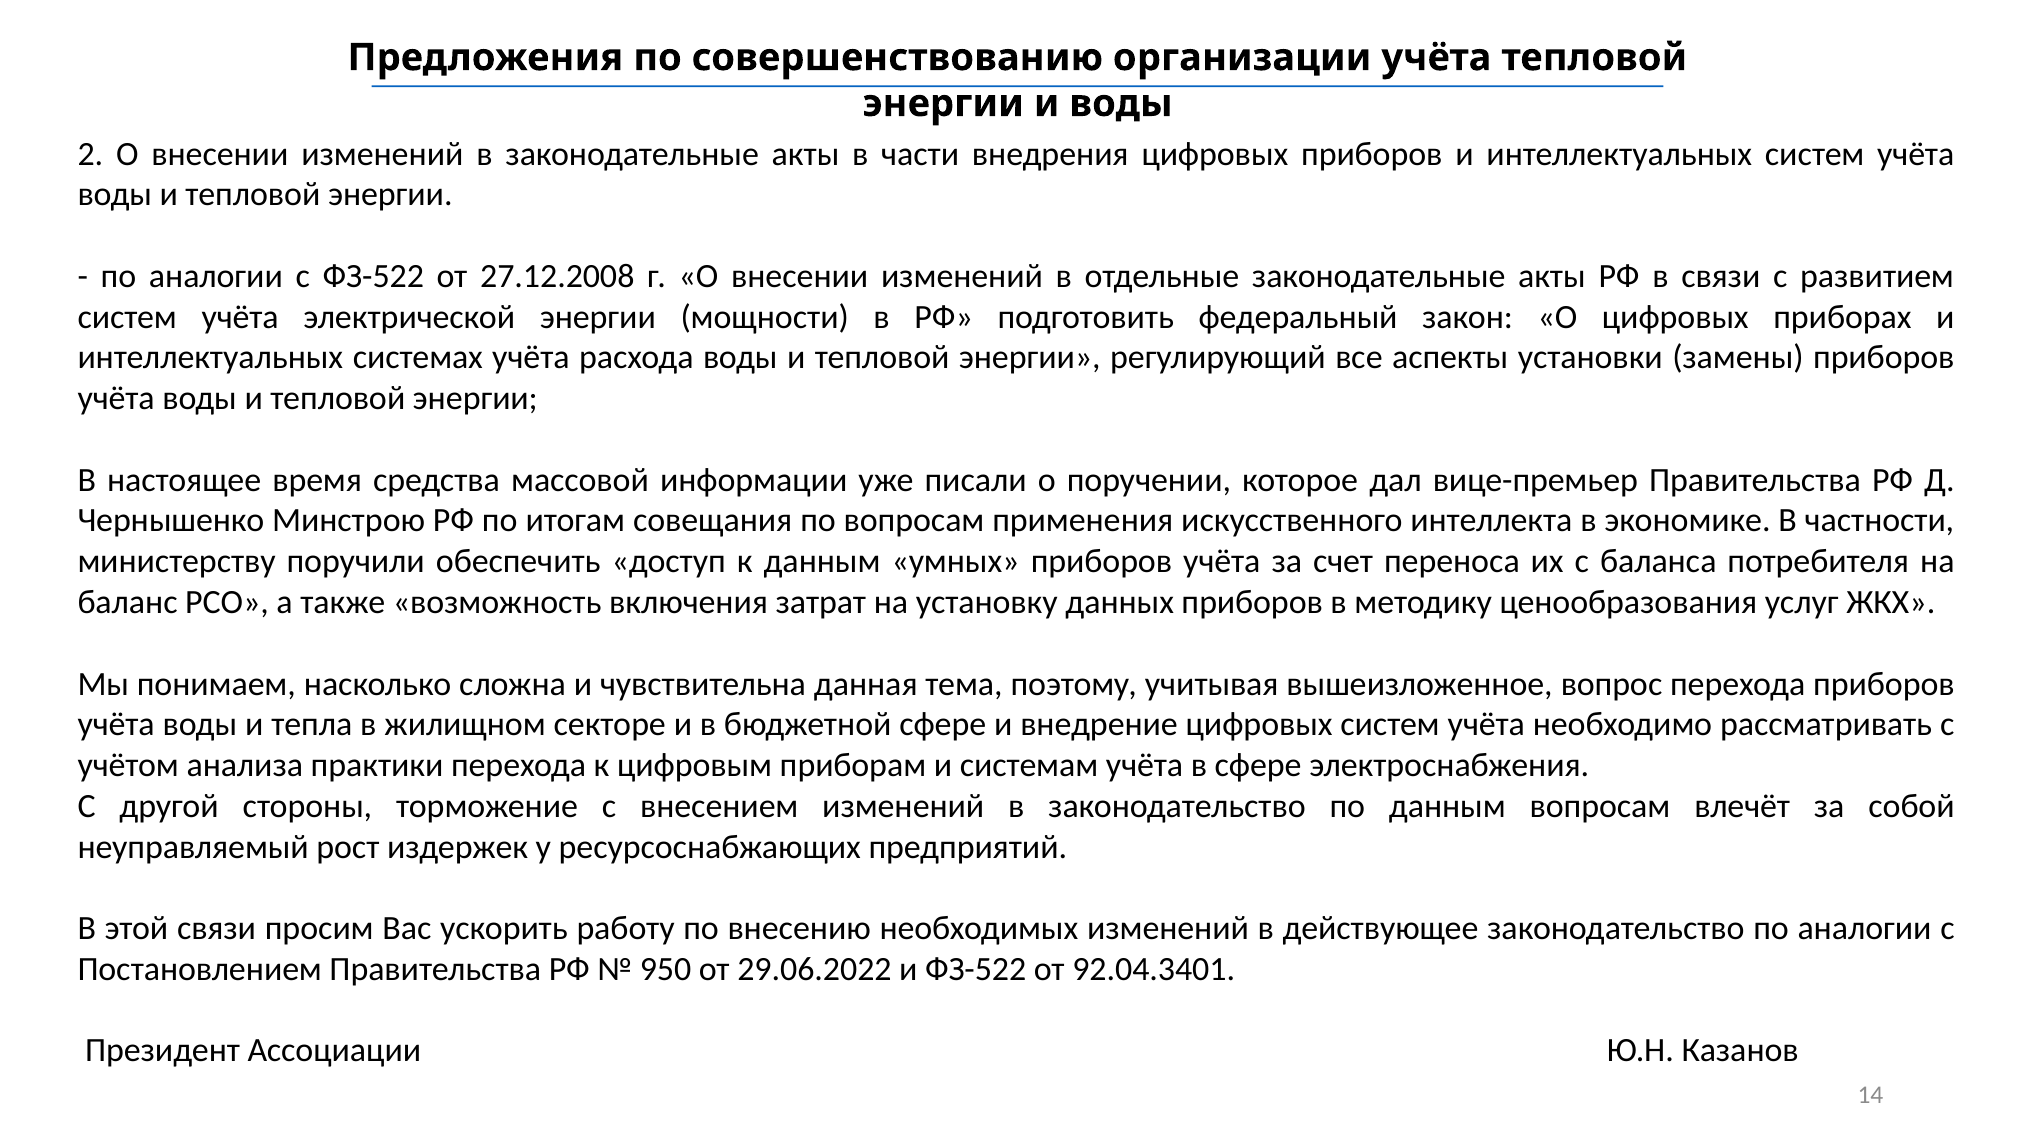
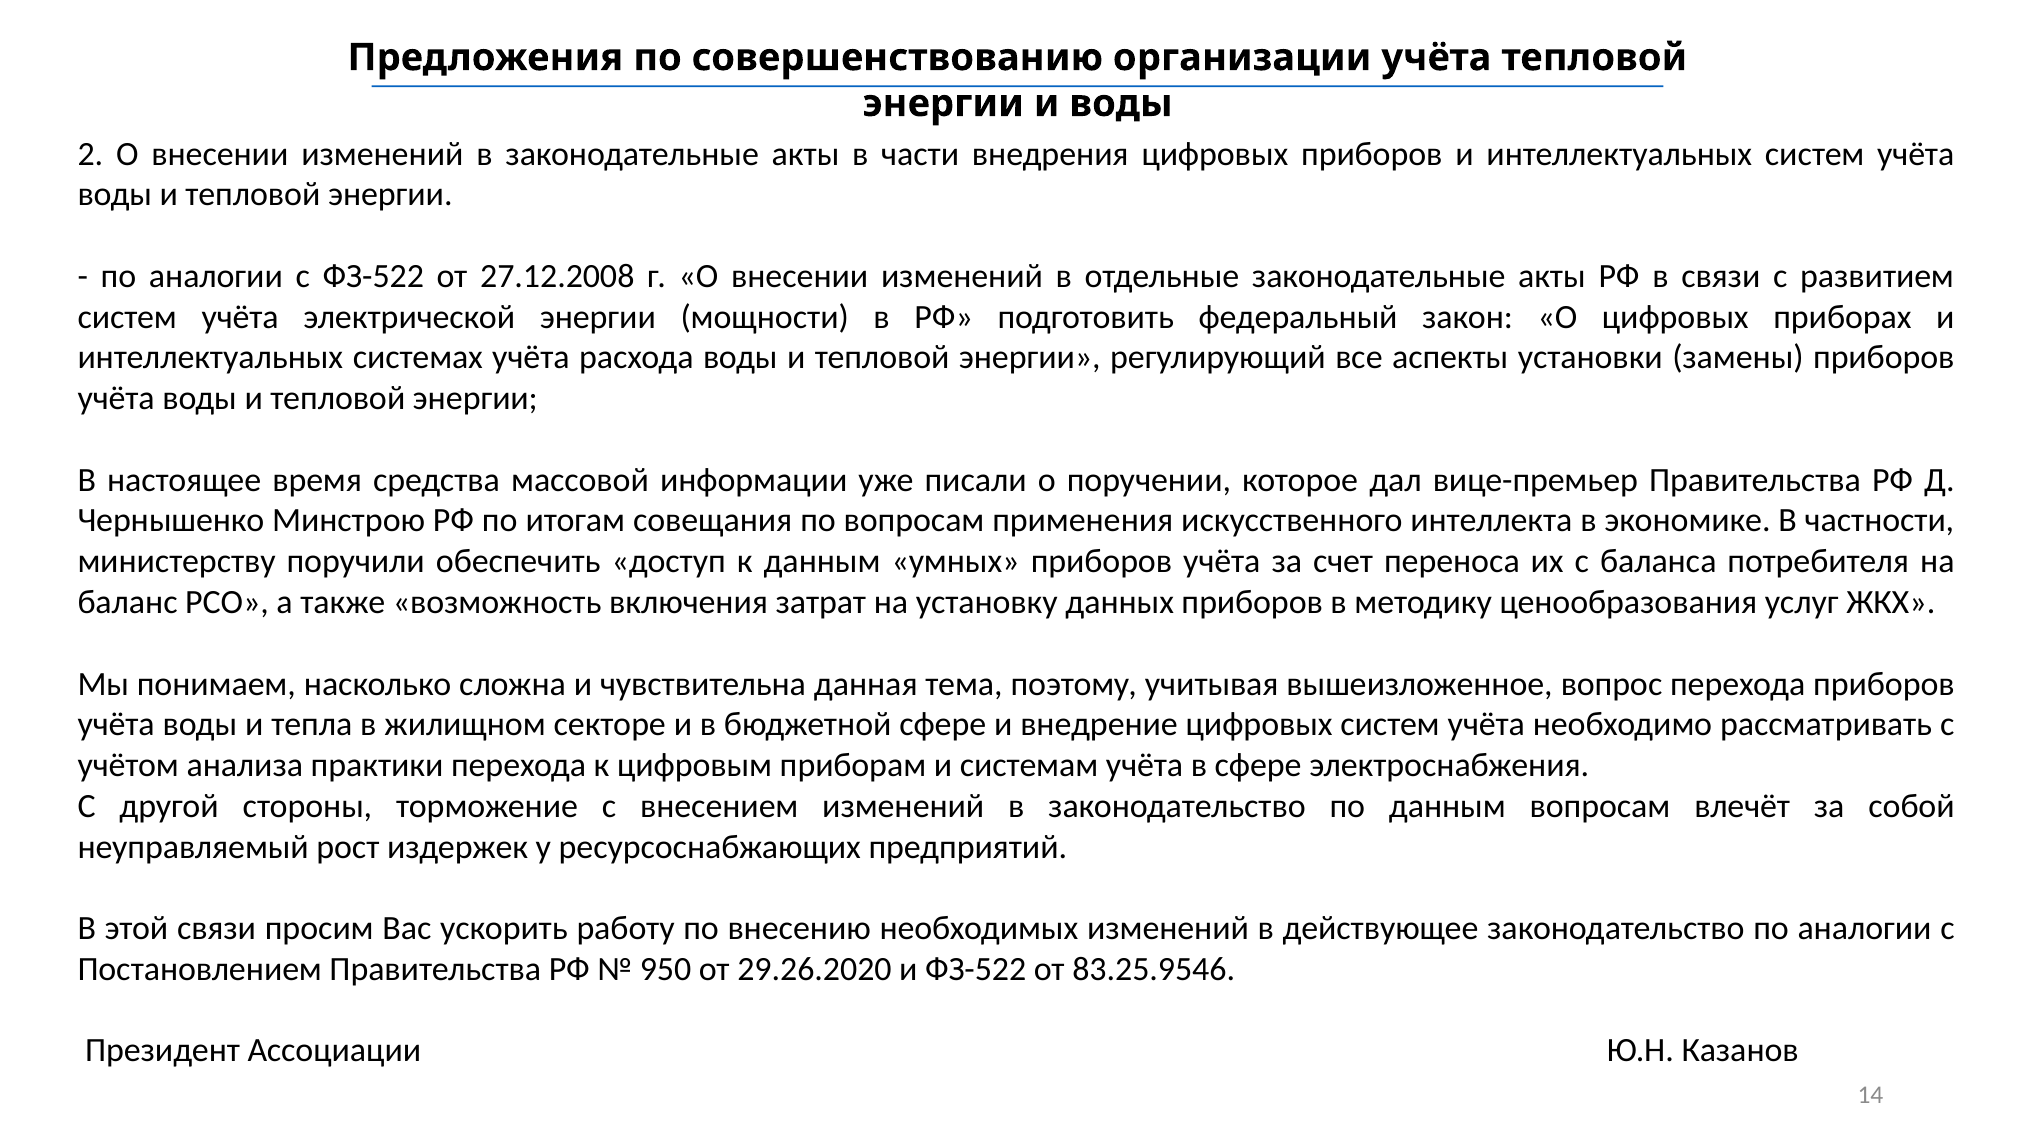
29.06.2022: 29.06.2022 -> 29.26.2020 (814, 969)
92.04.3401: 92.04.3401 -> 83.25.9546 (1154, 969)
